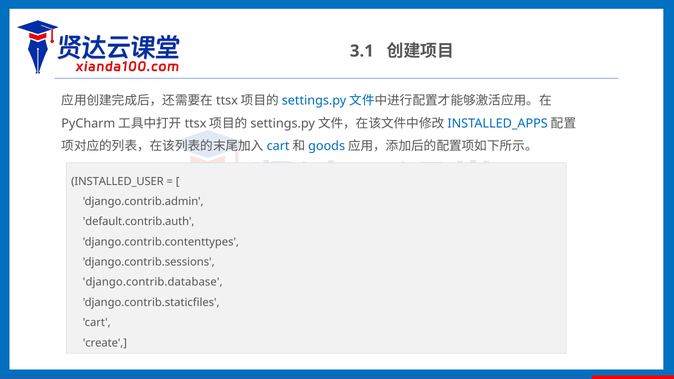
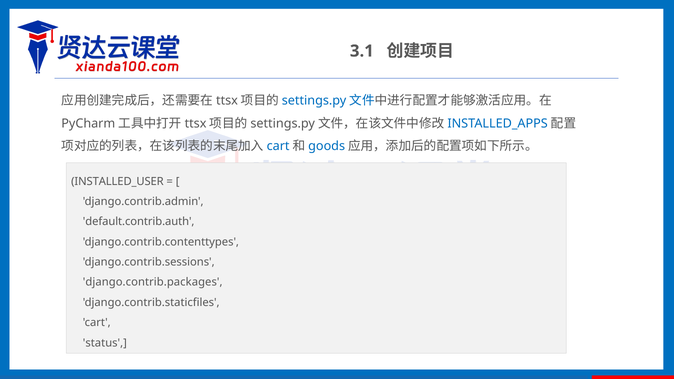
django.contrib.database: django.contrib.database -> django.contrib.packages (153, 282)
create: create -> status (105, 343)
